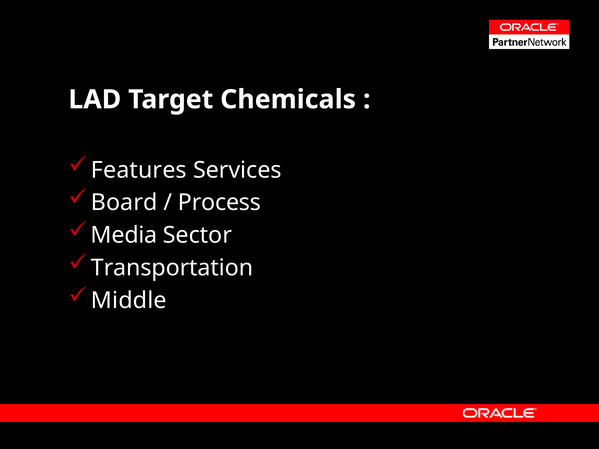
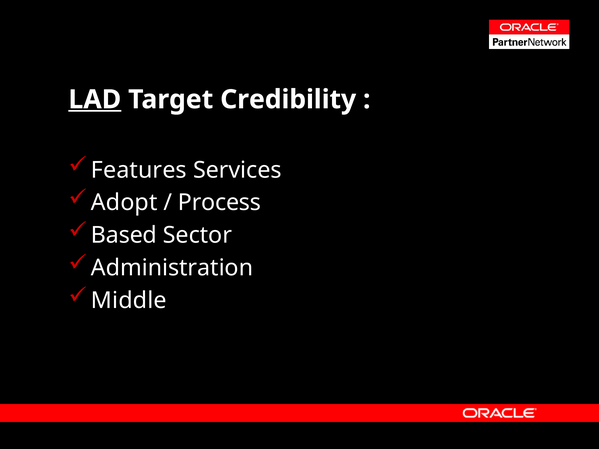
LAD underline: none -> present (95, 100)
Chemicals: Chemicals -> Credibility (288, 100)
Board: Board -> Adopt (124, 203)
Media: Media -> Based (124, 235)
Transportation: Transportation -> Administration (172, 268)
